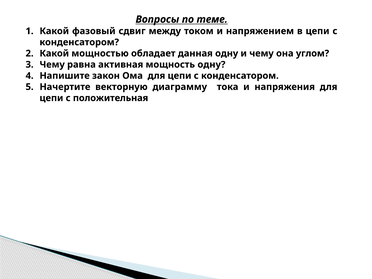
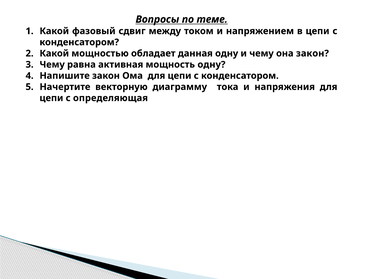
она углом: углом -> закон (312, 53)
положительная: положительная -> определяющая (110, 98)
